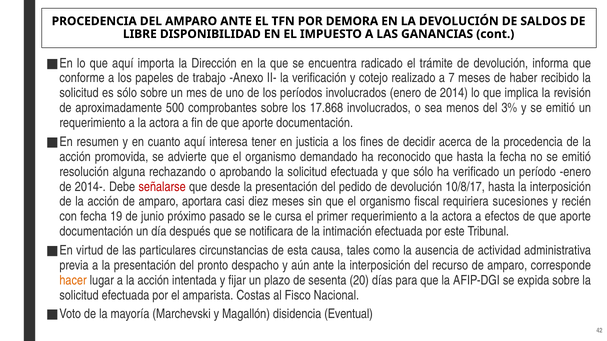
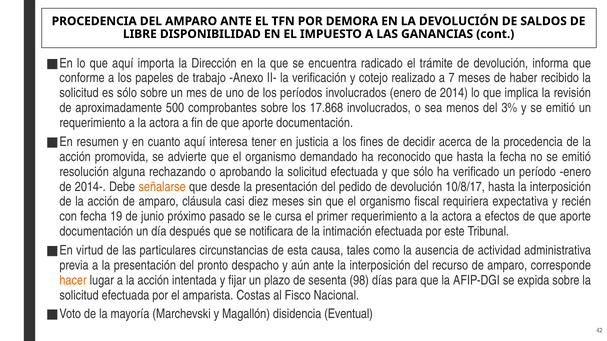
señalarse colour: red -> orange (162, 187)
aportara: aportara -> cláusula (202, 202)
sucesiones: sucesiones -> expectativa (520, 202)
20: 20 -> 98 (359, 281)
